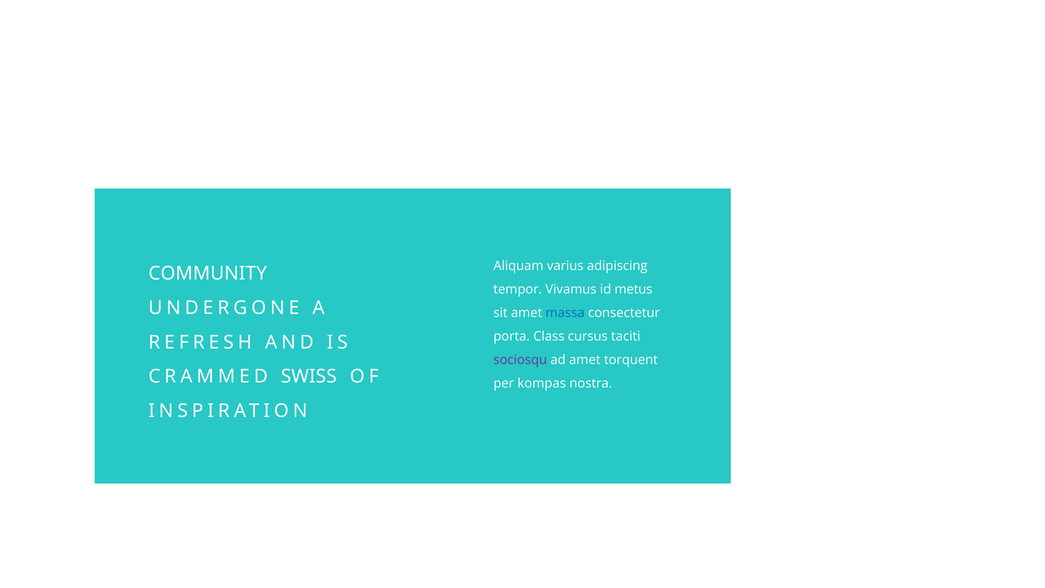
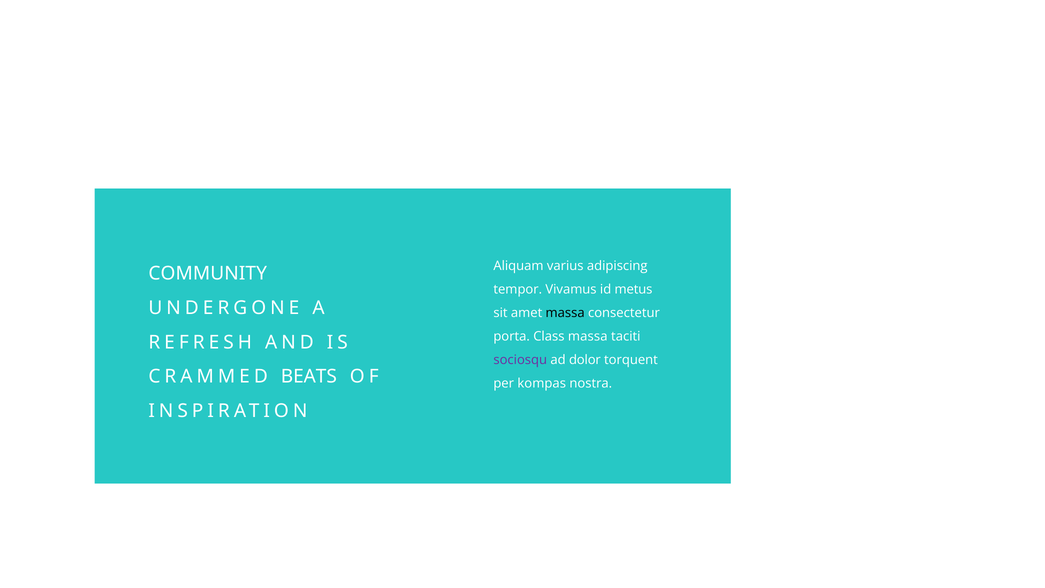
massa colour: blue -> black (565, 313)
Class cursus: cursus -> massa (588, 336)
ad amet: amet -> dolor (585, 360)
SWISS: SWISS -> BEATS (309, 377)
